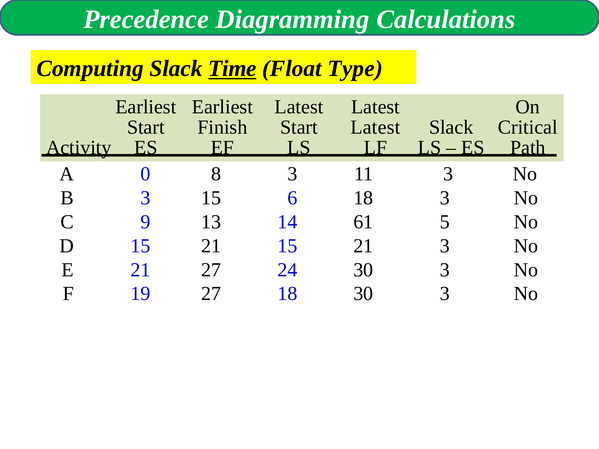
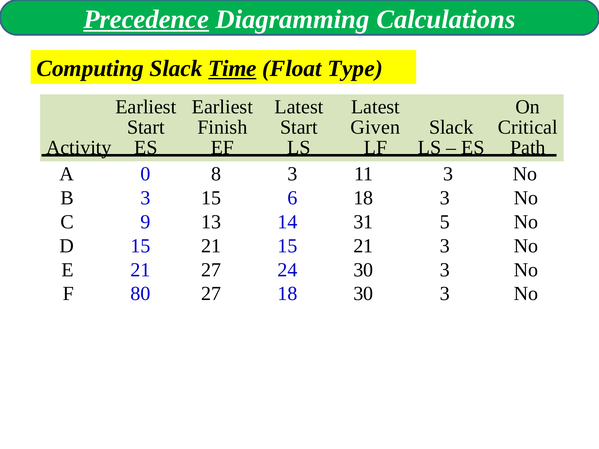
Precedence underline: none -> present (146, 19)
Start Latest: Latest -> Given (375, 127)
61: 61 -> 31 (363, 222)
19: 19 -> 80 (140, 294)
